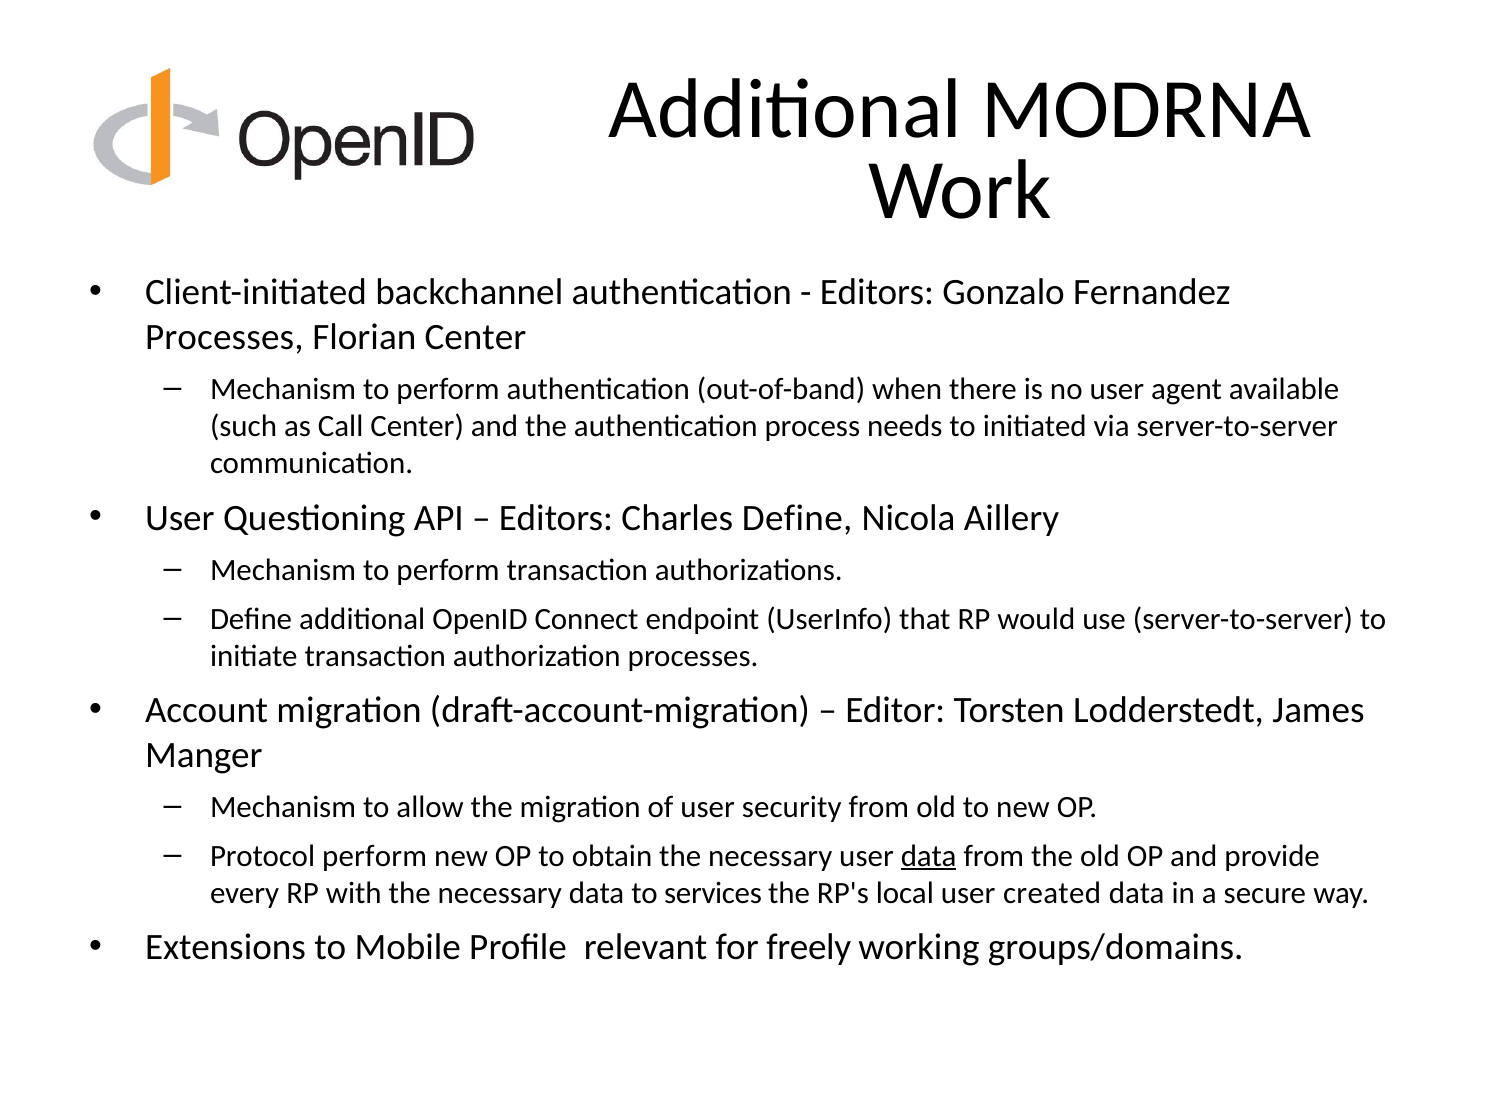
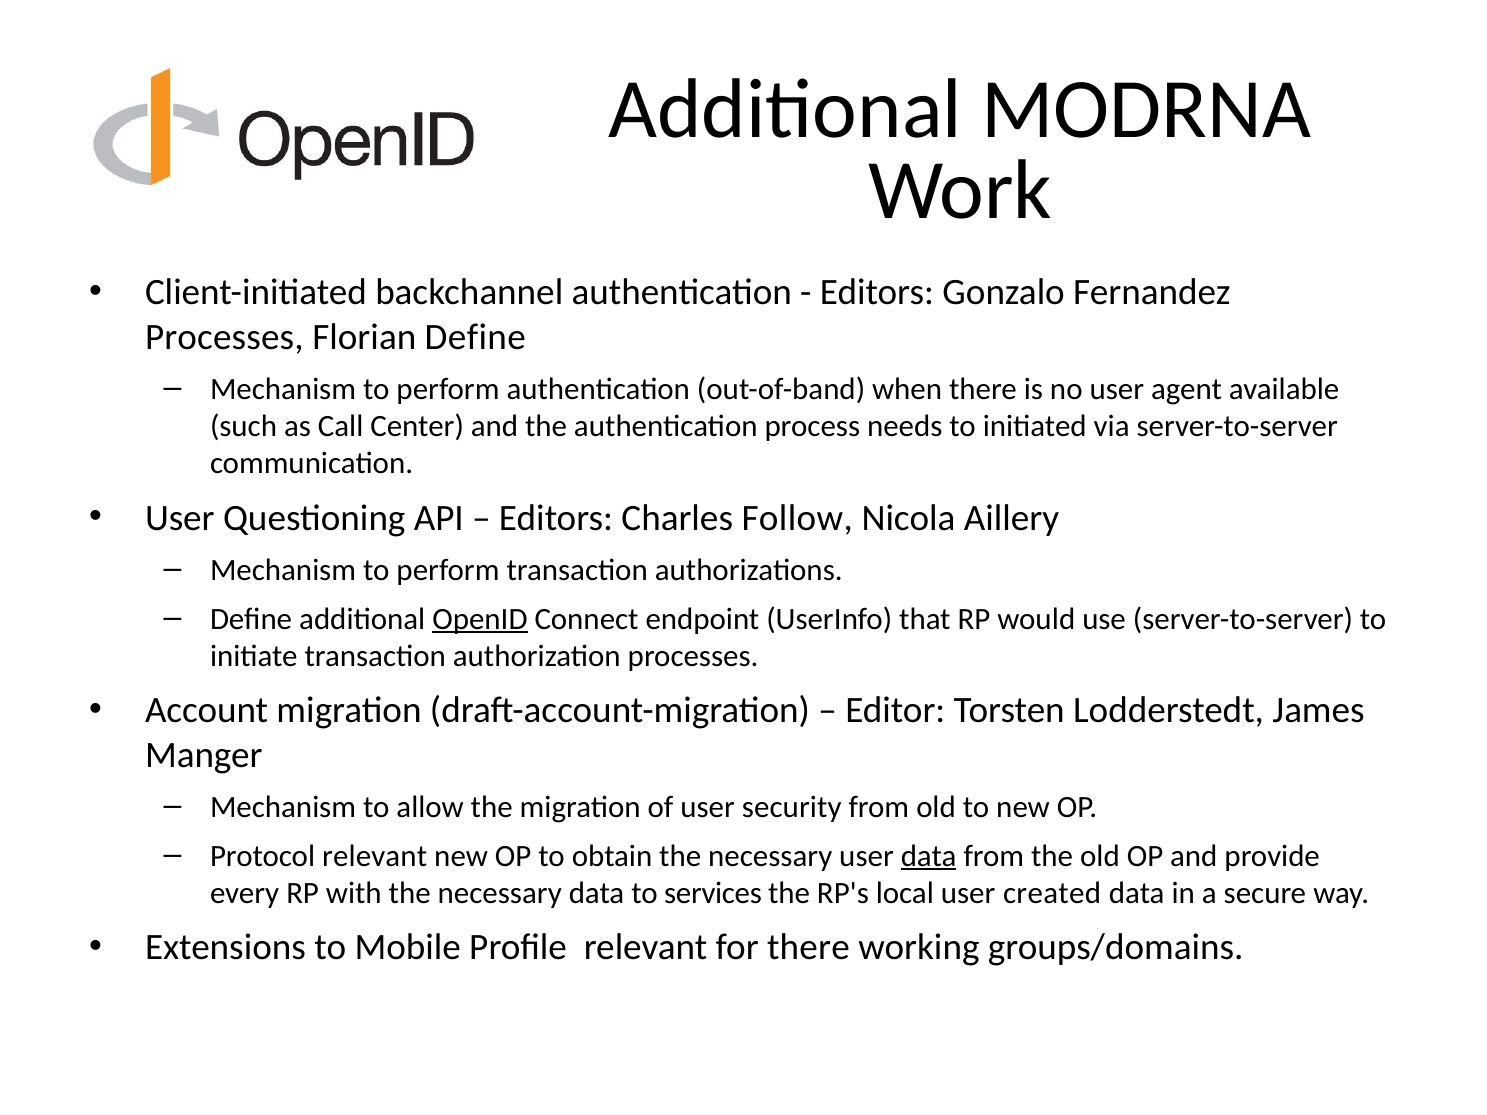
Florian Center: Center -> Define (475, 337)
Charles Define: Define -> Follow (797, 518)
OpenID underline: none -> present (480, 619)
Protocol perform: perform -> relevant (375, 856)
for freely: freely -> there (808, 948)
